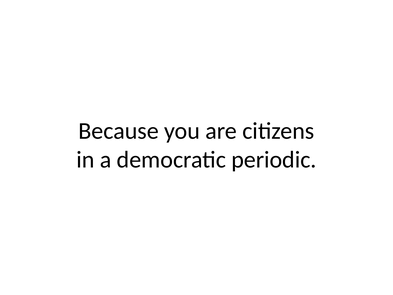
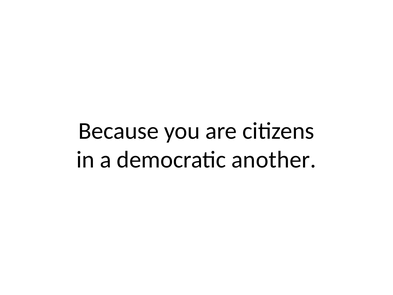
periodic: periodic -> another (274, 160)
